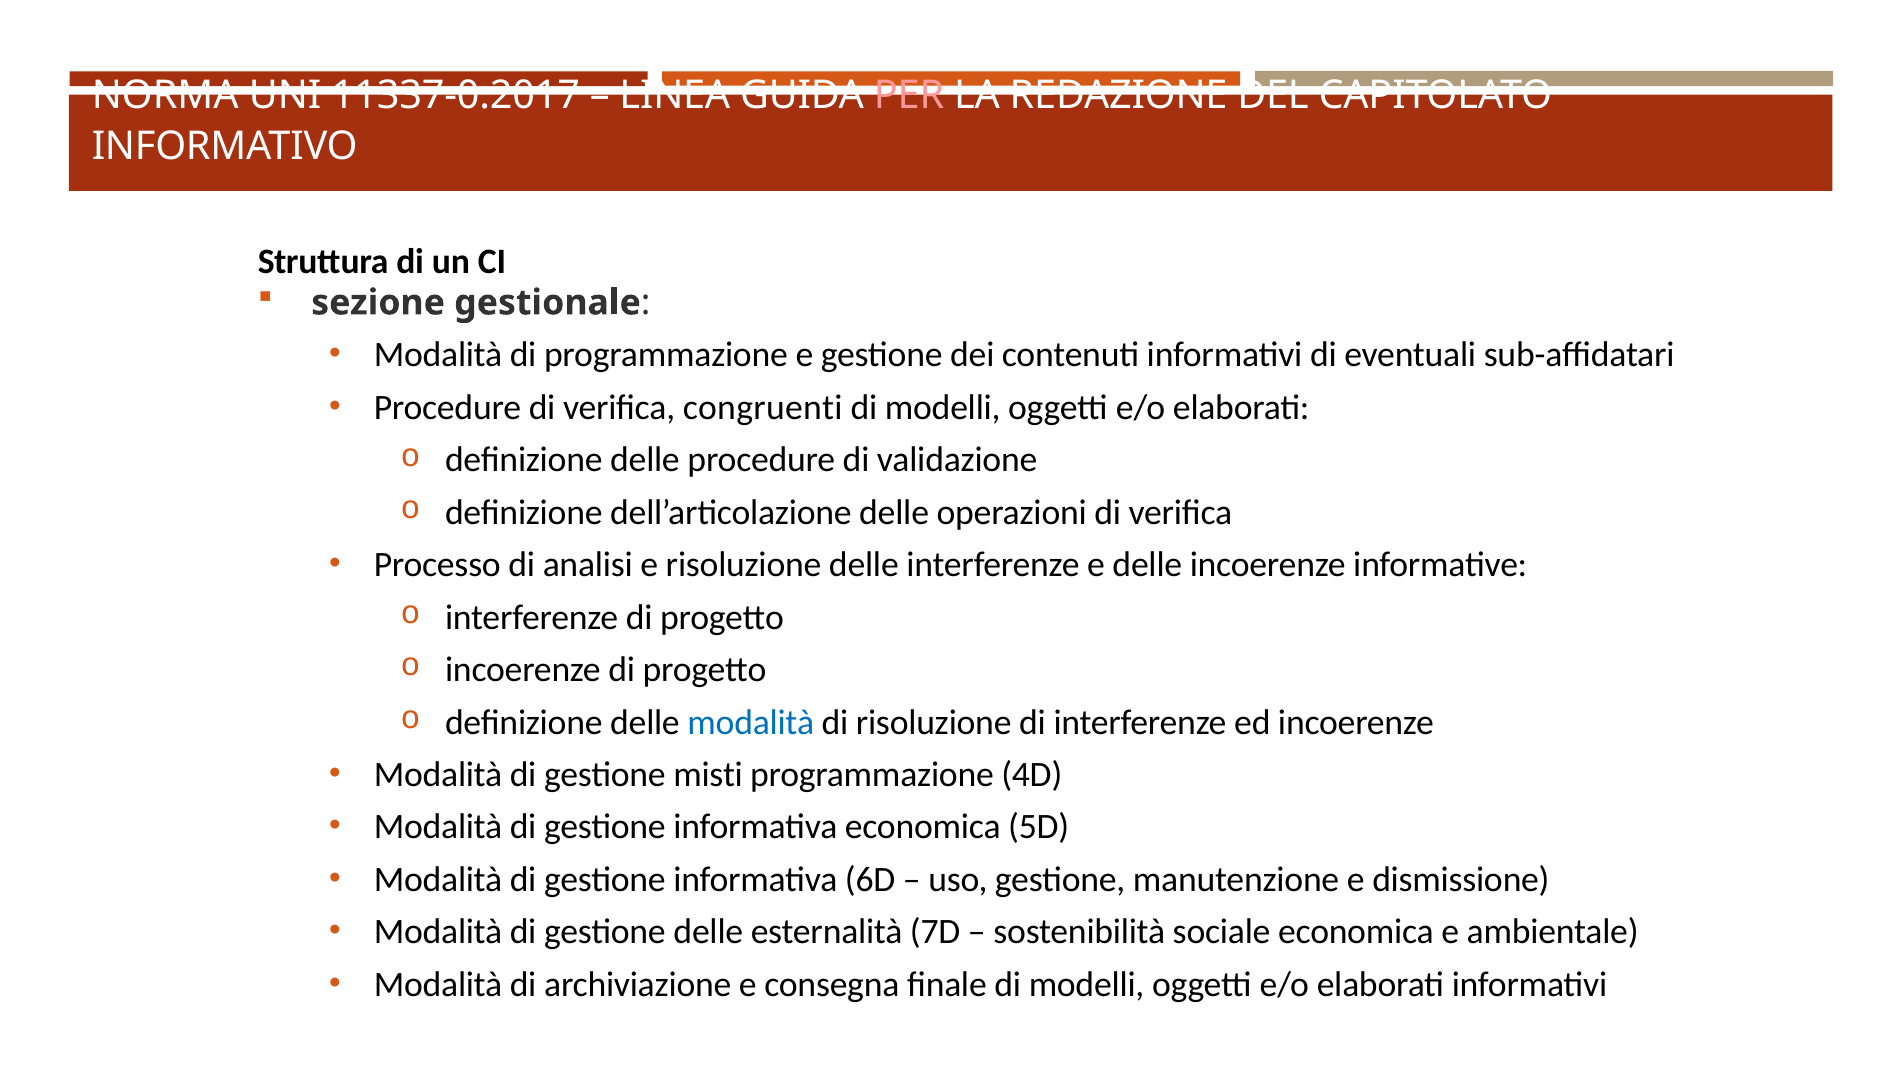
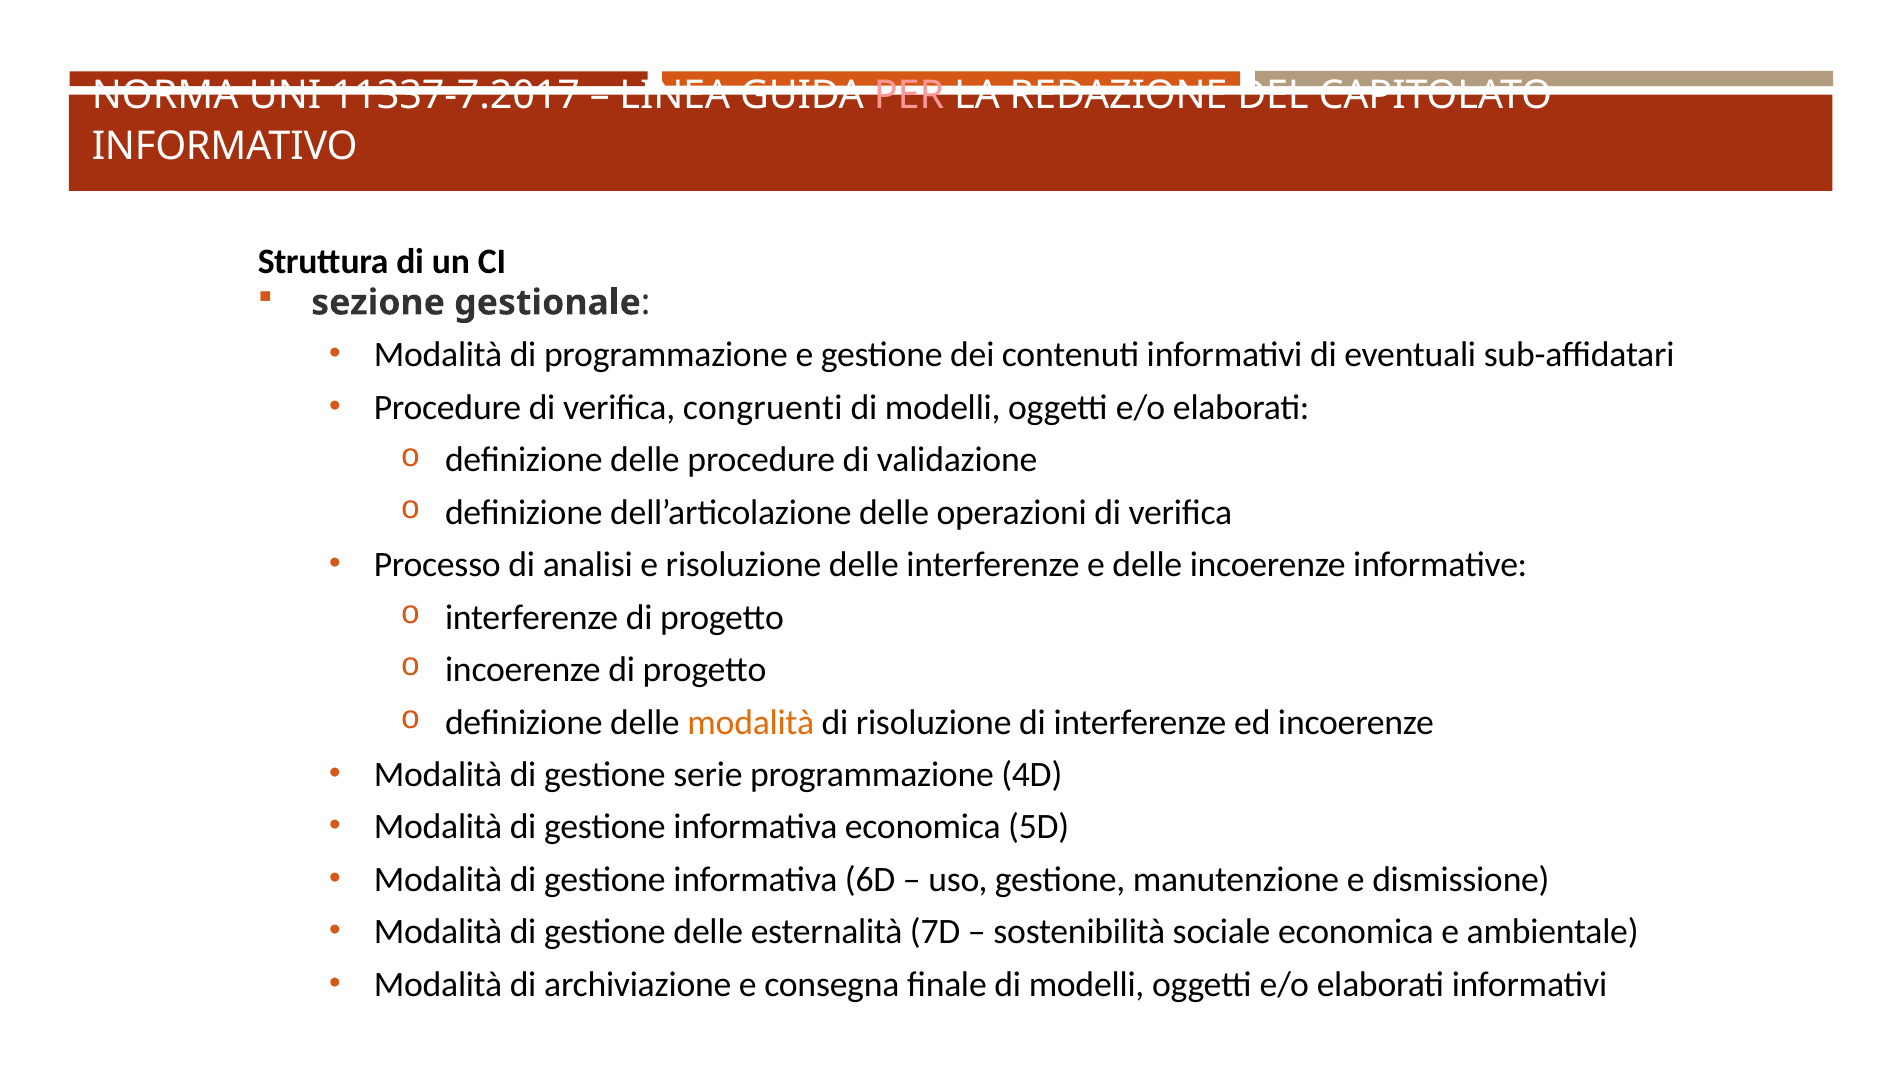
11337-0:2017: 11337-0:2017 -> 11337-7:2017 (456, 95)
modalità colour: blue -> orange (751, 722)
misti: misti -> serie (708, 774)
